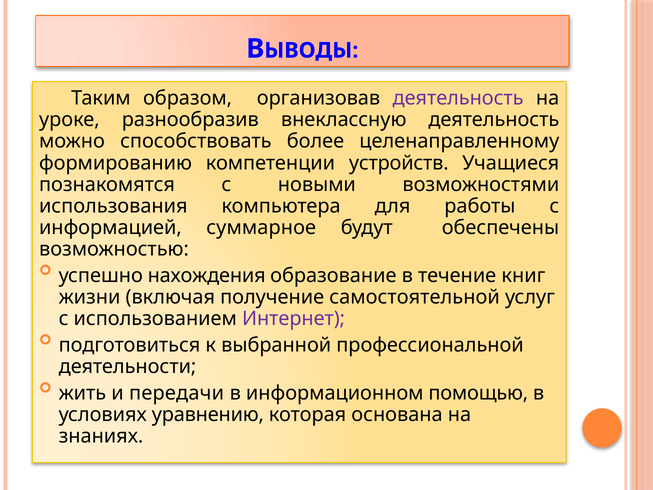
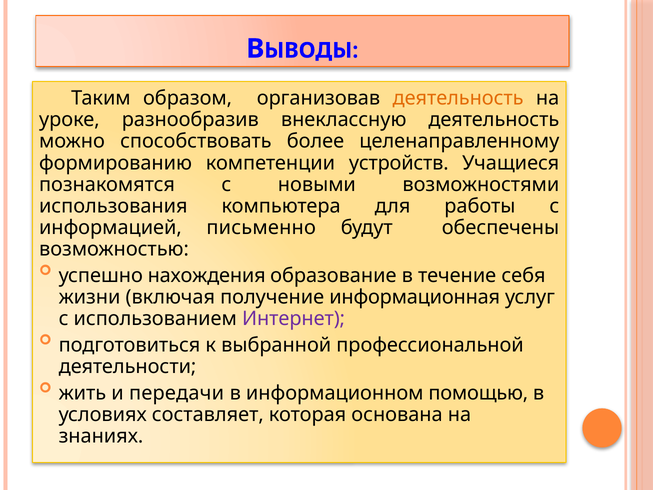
деятельность colour: purple -> orange (458, 98)
суммарное: суммарное -> письменно (261, 227)
книг: книг -> себя (523, 275)
самостоятельной: самостоятельной -> информационная (415, 297)
уравнению: уравнению -> составляет (208, 414)
